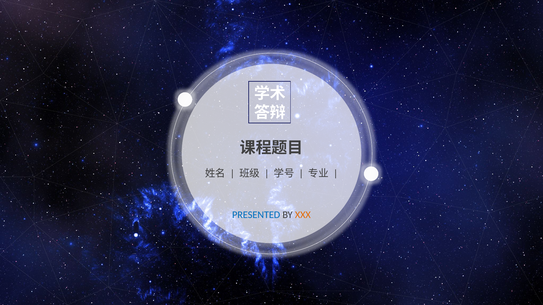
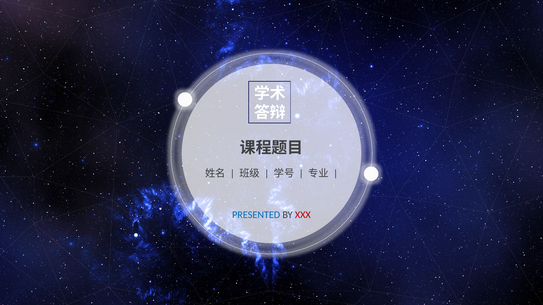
XXX colour: orange -> red (303, 215)
